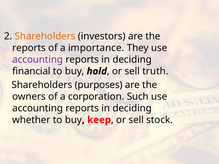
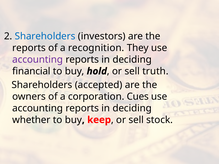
Shareholders colour: orange -> blue (45, 36)
importance: importance -> recognition (96, 48)
purposes: purposes -> accepted (99, 85)
Such: Such -> Cues (138, 97)
